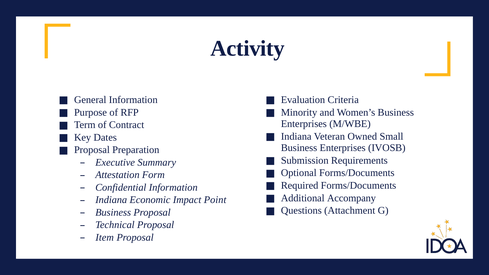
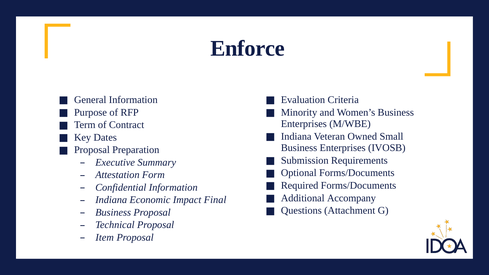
Activity: Activity -> Enforce (248, 48)
Point: Point -> Final (215, 200)
